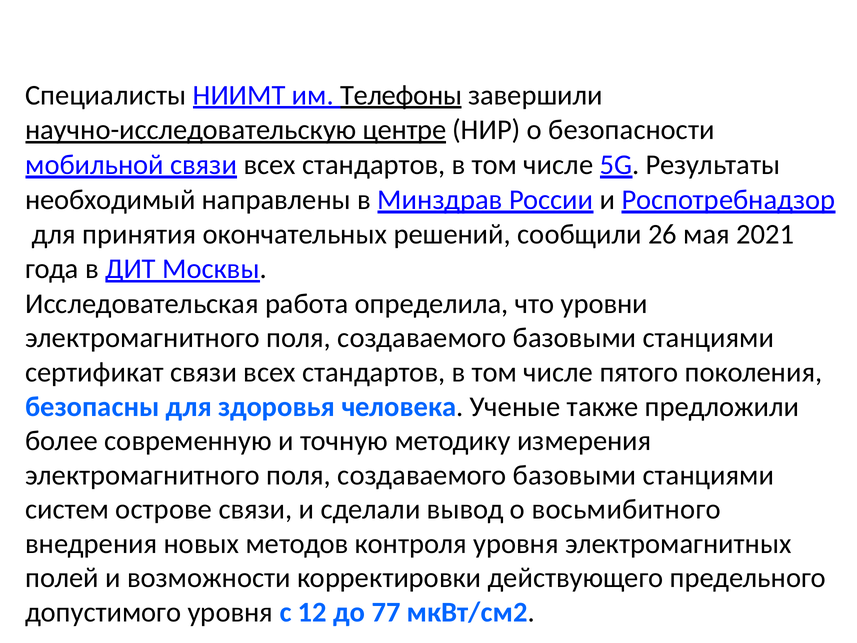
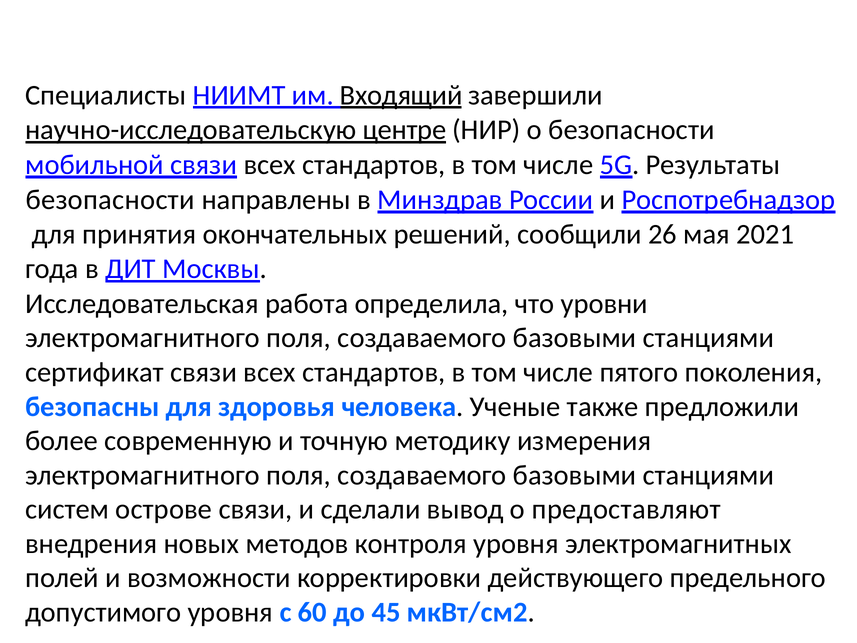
Телефоны: Телефоны -> Входящий (401, 95)
необходимый: необходимый -> безопасности (110, 200)
восьмибитного: восьмибитного -> предоставляют (626, 509)
12: 12 -> 60 (312, 612)
77: 77 -> 45 (386, 612)
